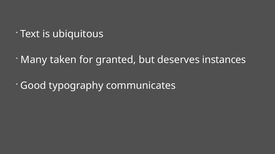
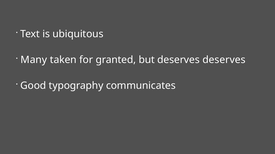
deserves instances: instances -> deserves (224, 60)
